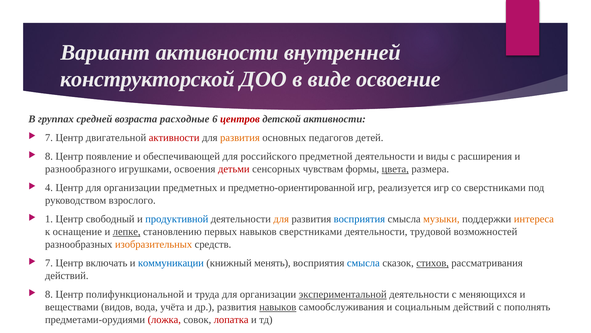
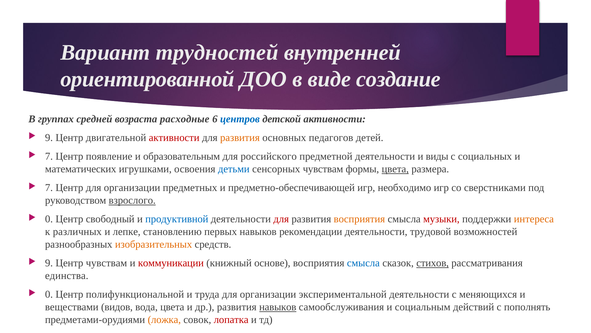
Вариант активности: активности -> трудностей (217, 53)
конструкторской: конструкторской -> ориентированной (148, 79)
освоение: освоение -> создание (399, 79)
центров colour: red -> blue (240, 119)
7: 7 -> 9 (49, 138)
8: 8 -> 7 (49, 156)
обеспечивающей: обеспечивающей -> образовательным (182, 156)
расширения: расширения -> социальных (485, 156)
разнообразного: разнообразного -> математических (81, 169)
детьми colour: red -> blue (234, 169)
4: 4 -> 7 (49, 188)
предметно-ориентированной: предметно-ориентированной -> предметно-обеспечивающей (291, 188)
реализуется: реализуется -> необходимо (405, 188)
взрослого underline: none -> present (132, 200)
1: 1 -> 0 (49, 219)
для colour: orange -> red (281, 219)
восприятия colour: blue -> orange (359, 219)
музыки colour: orange -> red (441, 219)
оснащение: оснащение -> различных (77, 231)
лепке underline: present -> none (127, 231)
навыков сверстниками: сверстниками -> рекомендации (311, 231)
7: 7 -> 9 (49, 263)
Центр включать: включать -> чувствам (106, 263)
коммуникации colour: blue -> red (171, 263)
менять: менять -> основе (272, 263)
действий: действий -> единства (67, 275)
8: 8 -> 0 (49, 294)
экспериментальной underline: present -> none (343, 294)
вода учёта: учёта -> цвета (172, 307)
ложка colour: red -> orange (164, 319)
